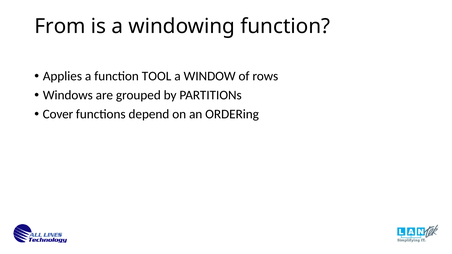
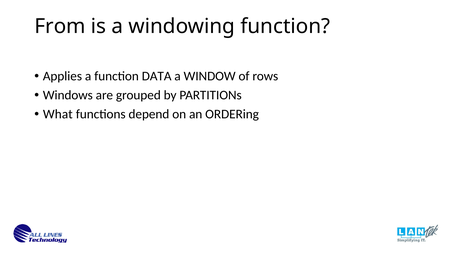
TOOL: TOOL -> DATA (157, 76)
Cover: Cover -> What (58, 114)
